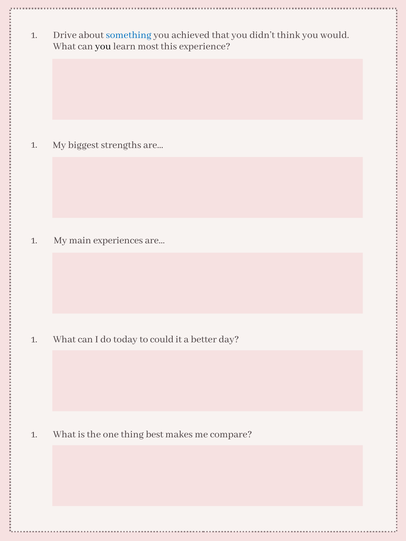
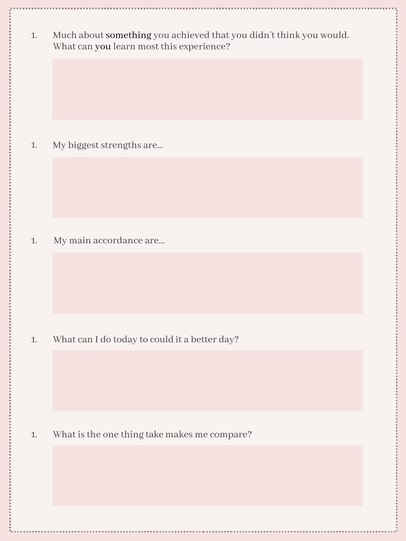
Drive: Drive -> Much (65, 35)
something colour: blue -> black (129, 35)
experiences: experiences -> accordance (118, 240)
best: best -> take (155, 434)
